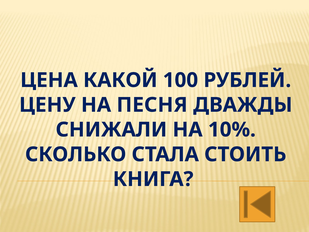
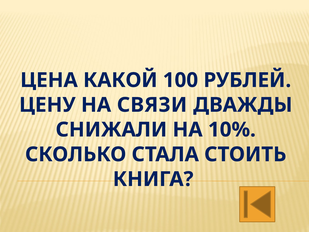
ПЕСНЯ: ПЕСНЯ -> СВЯЗИ (152, 105)
